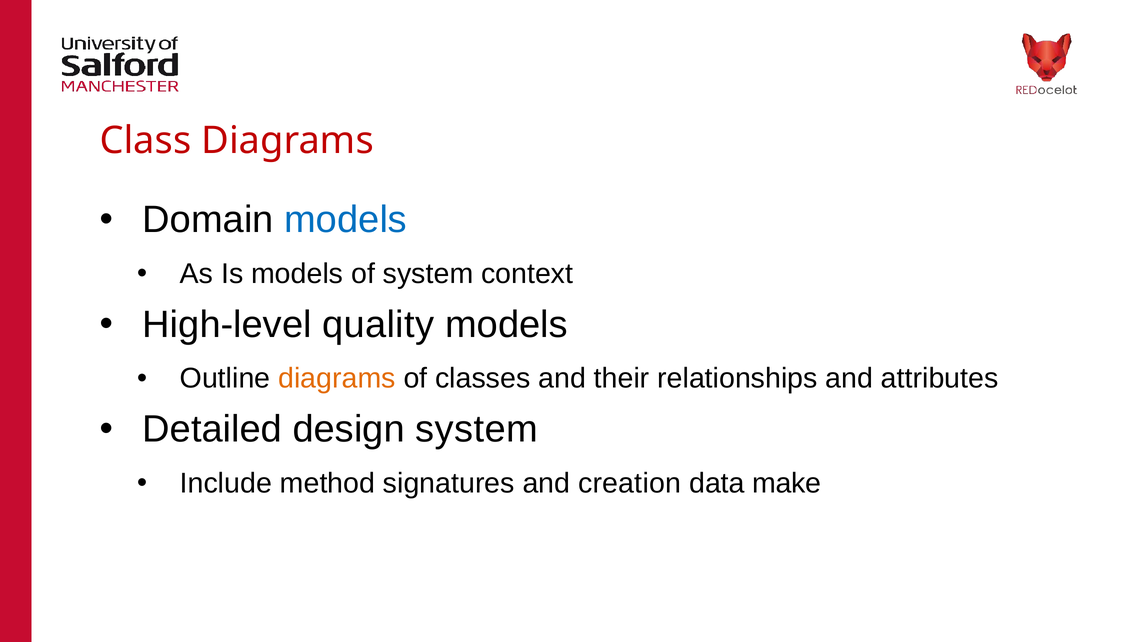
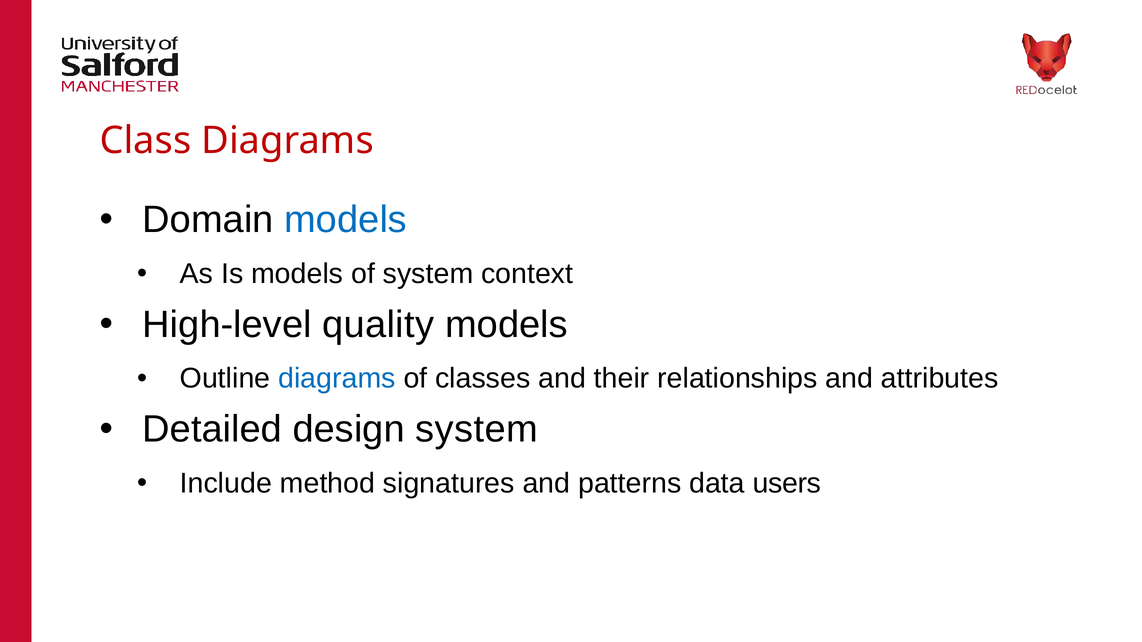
diagrams colour: orange -> blue (337, 379)
creation: creation -> patterns (630, 484)
make: make -> users (787, 484)
